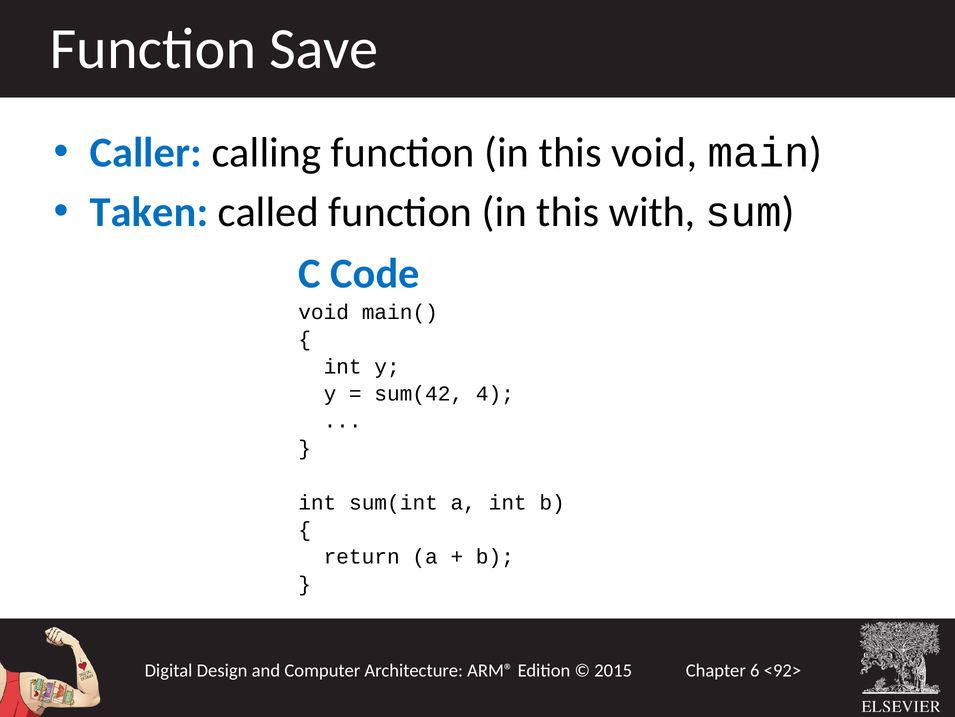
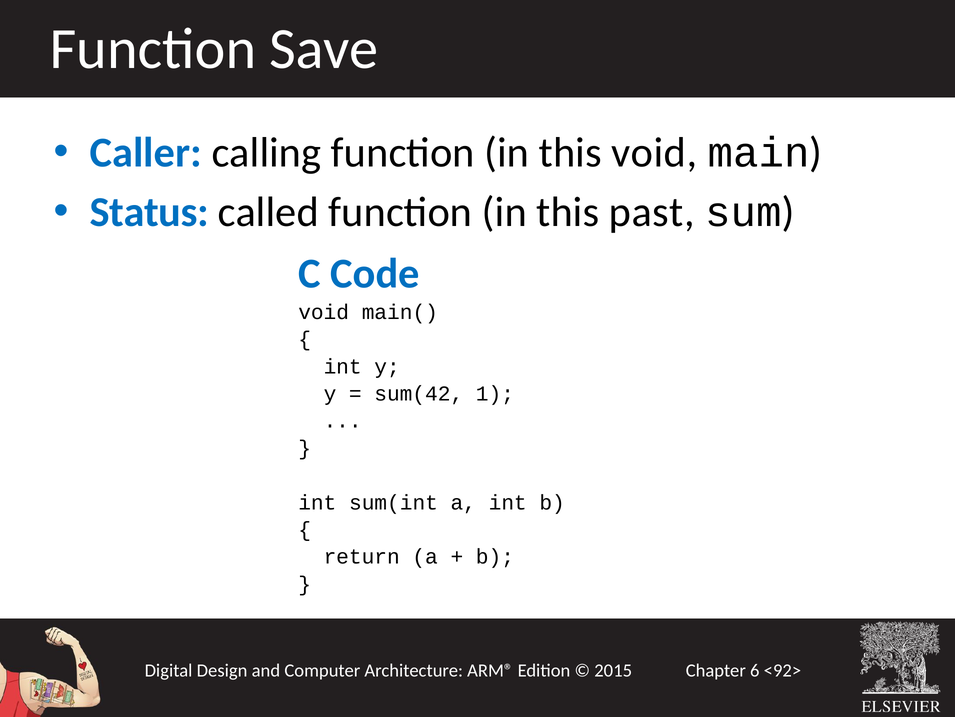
Taken: Taken -> Status (149, 212)
with: with -> past (652, 212)
4: 4 -> 1 (495, 393)
